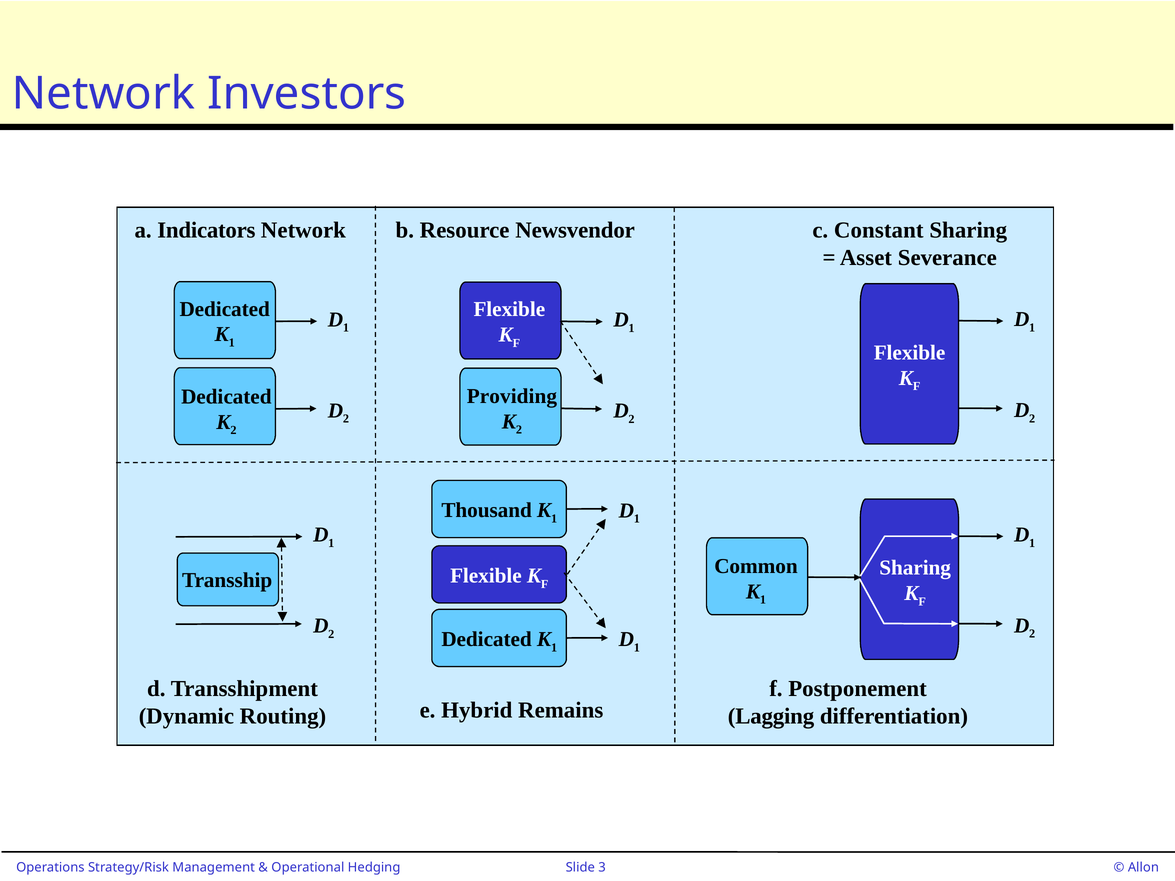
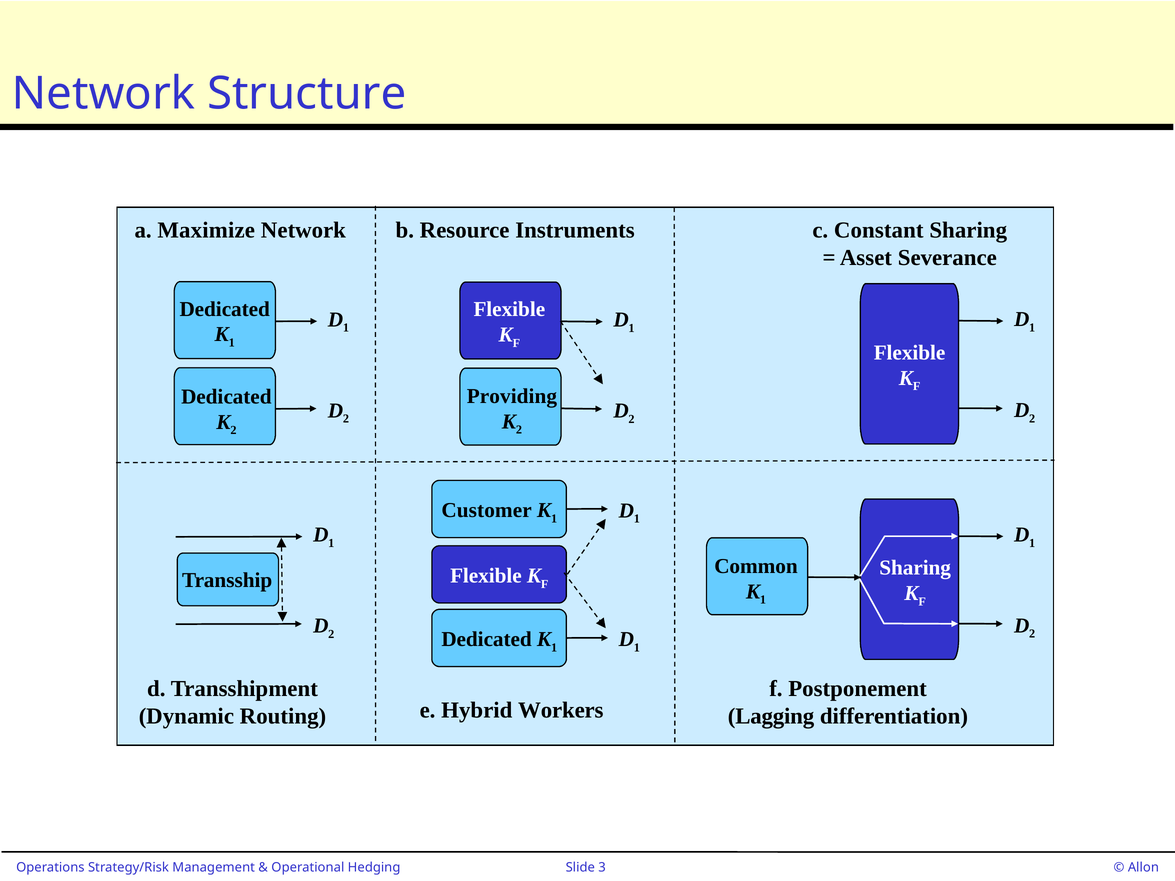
Investors: Investors -> Structure (307, 94)
Indicators: Indicators -> Maximize (206, 230)
Newsvendor: Newsvendor -> Instruments (575, 230)
Thousand: Thousand -> Customer (487, 511)
Remains: Remains -> Workers (561, 711)
